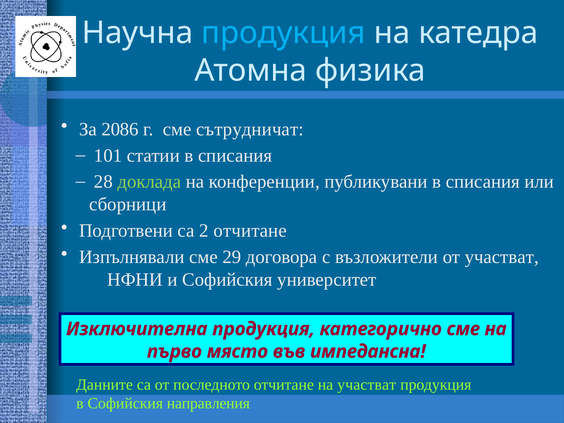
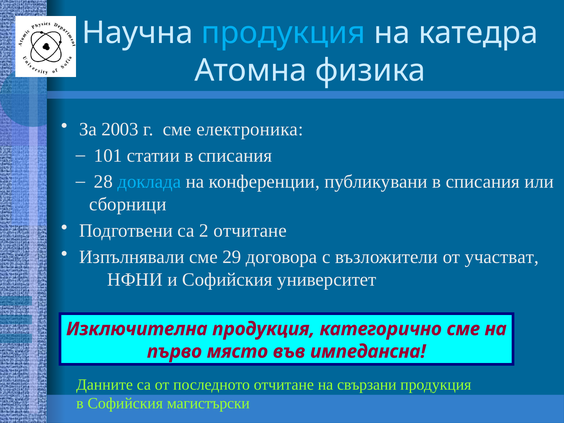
2086: 2086 -> 2003 (120, 129)
сътрудничат: сътрудничат -> електроника (250, 129)
доклада colour: light green -> light blue (149, 182)
на участват: участват -> свързани (367, 385)
направления: направления -> магистърски (208, 403)
